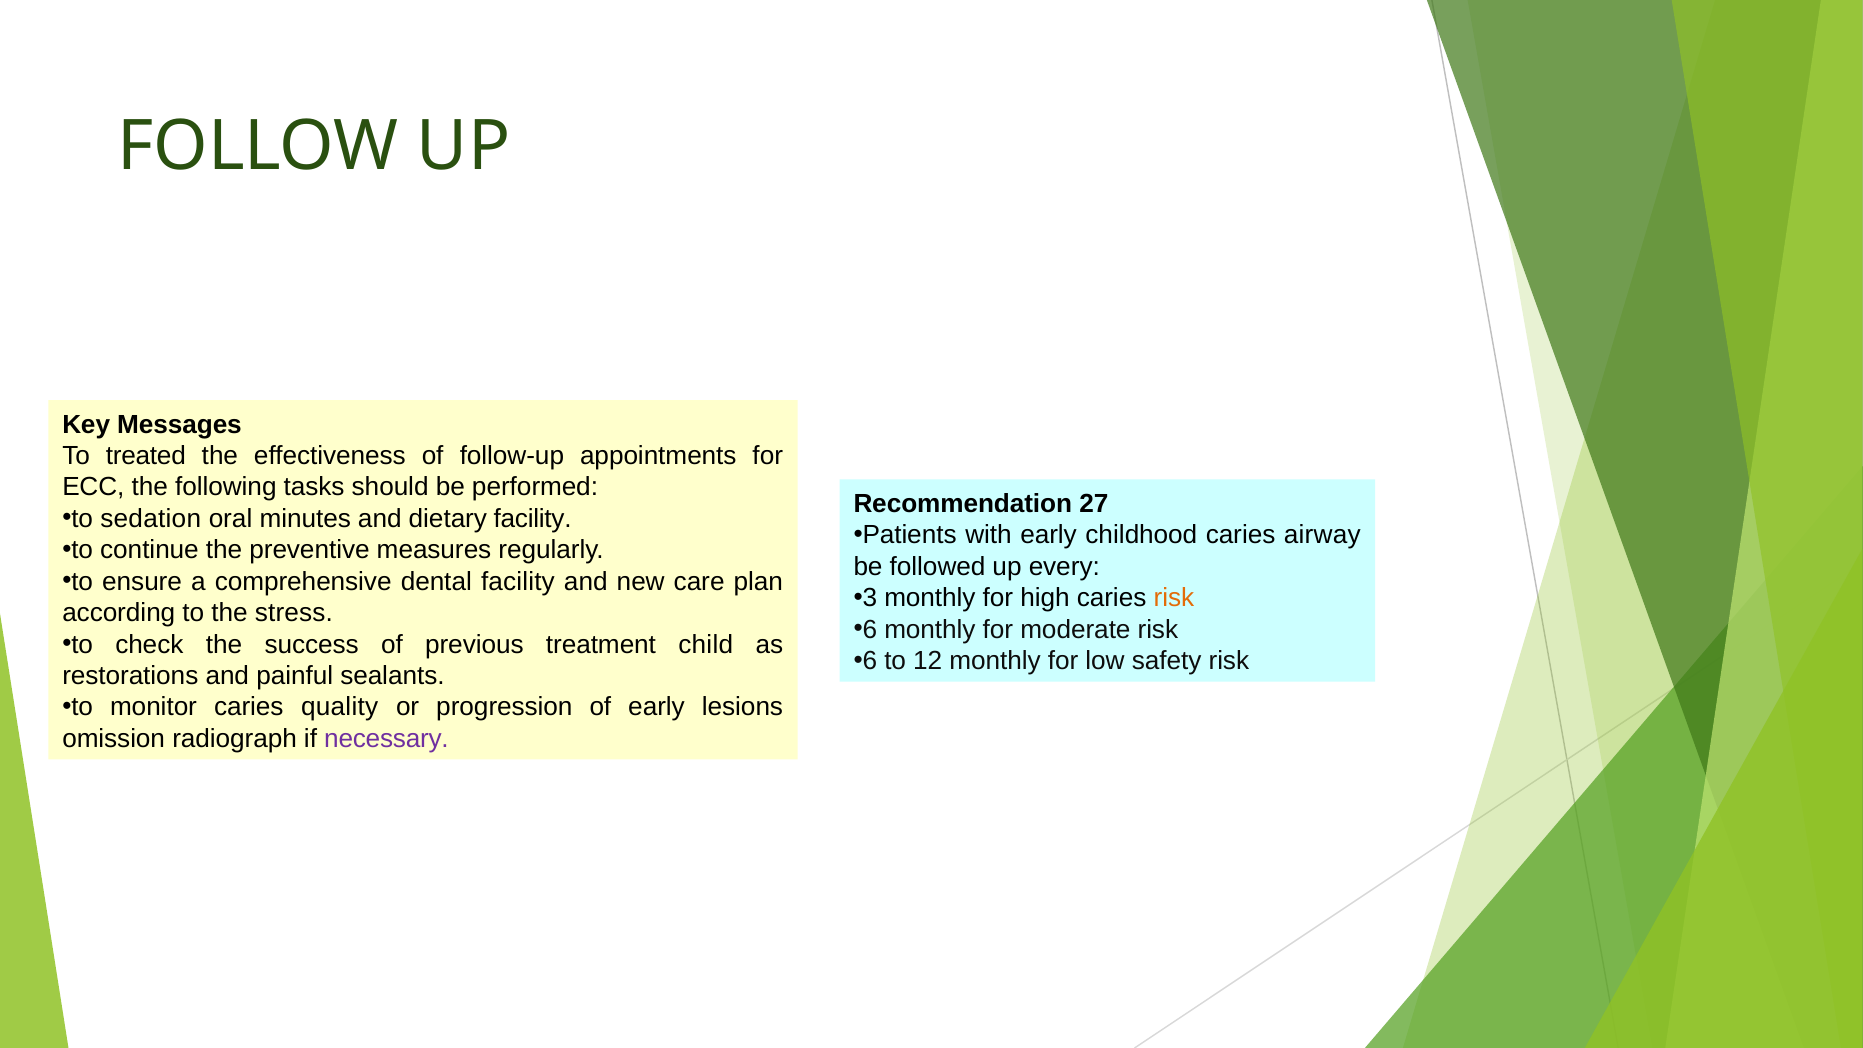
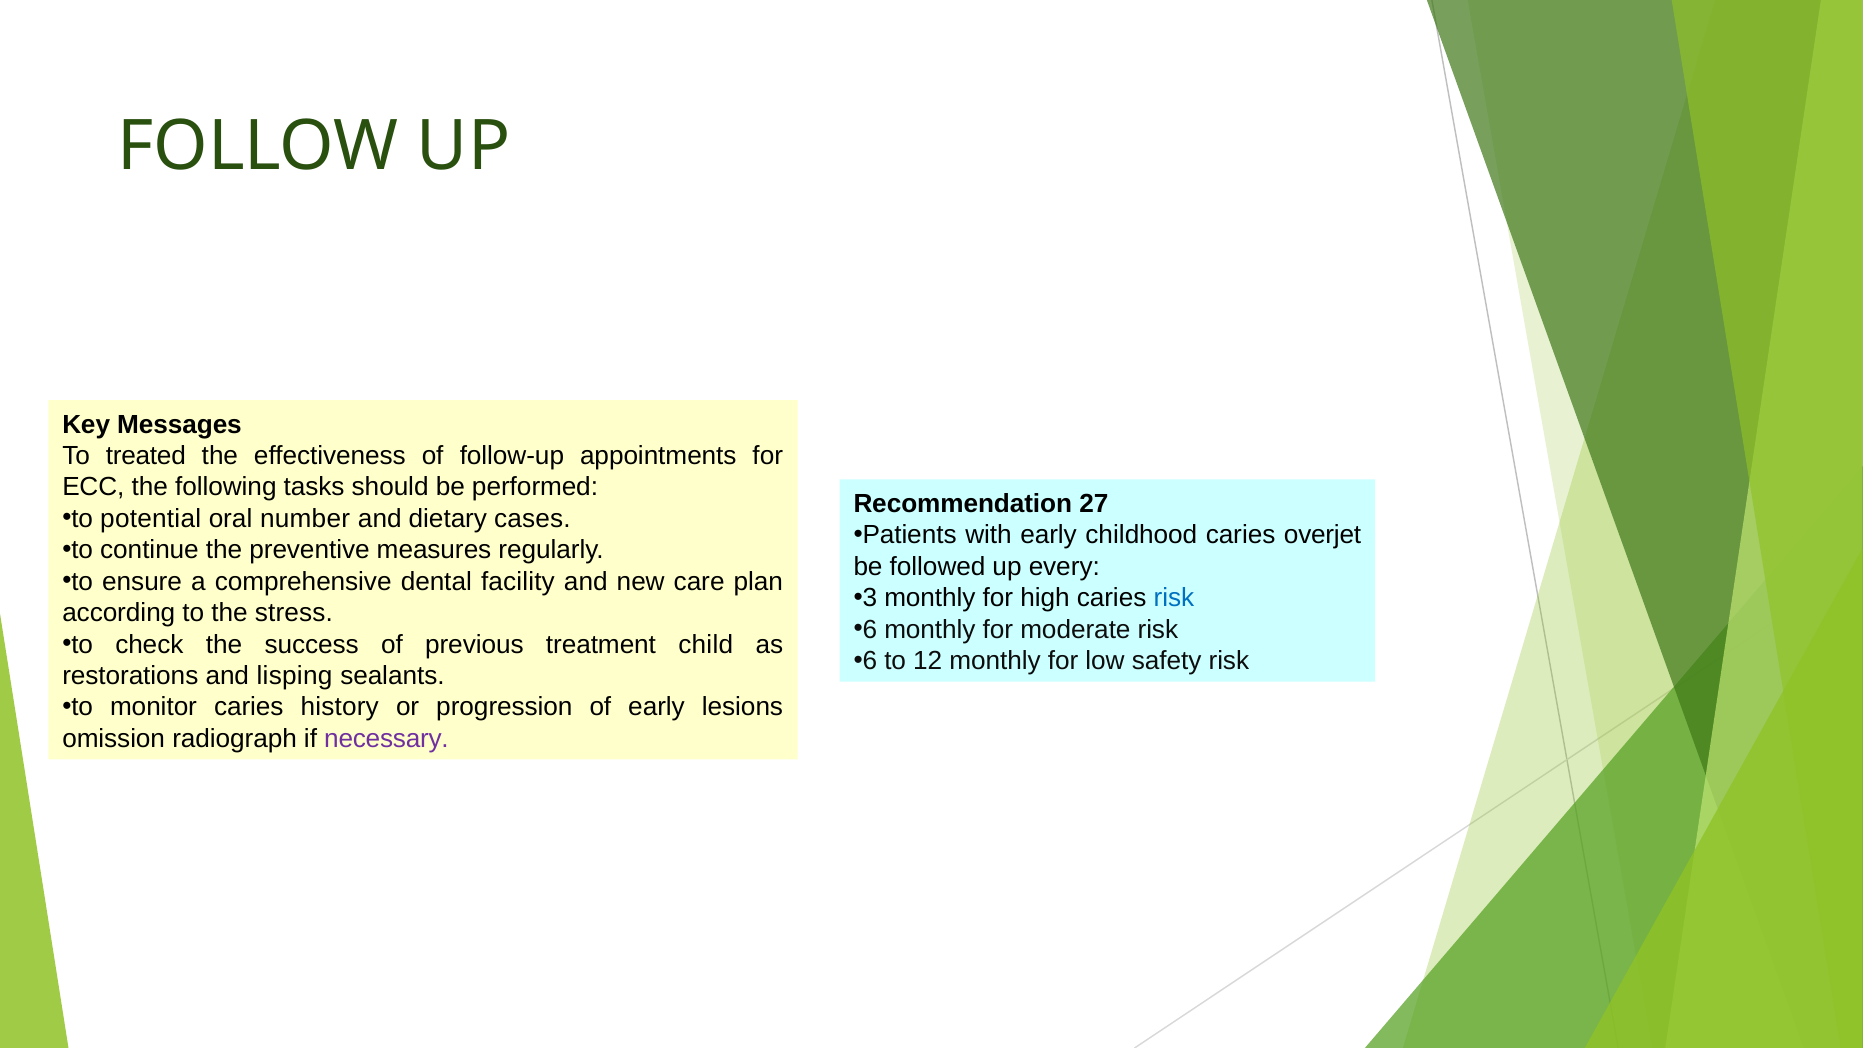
sedation: sedation -> potential (151, 519)
minutes: minutes -> number (305, 519)
dietary facility: facility -> cases (532, 519)
airway: airway -> overjet (1323, 535)
risk colour: orange -> blue (1174, 598)
painful: painful -> lisping (295, 676)
quality: quality -> history (340, 707)
